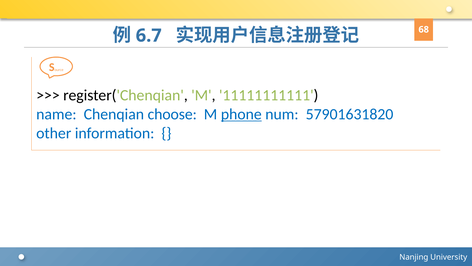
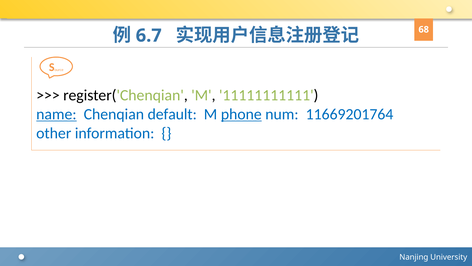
name underline: none -> present (56, 114)
choose: choose -> default (172, 114)
57901631820: 57901631820 -> 11669201764 (350, 114)
